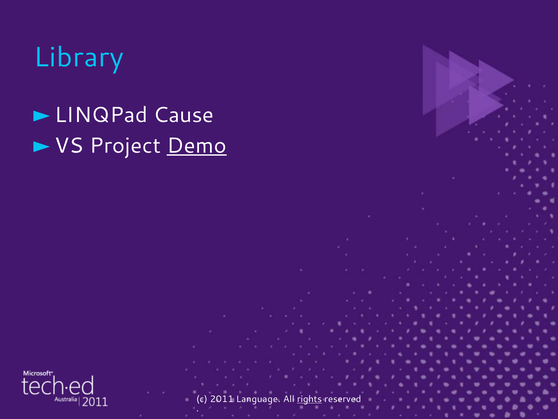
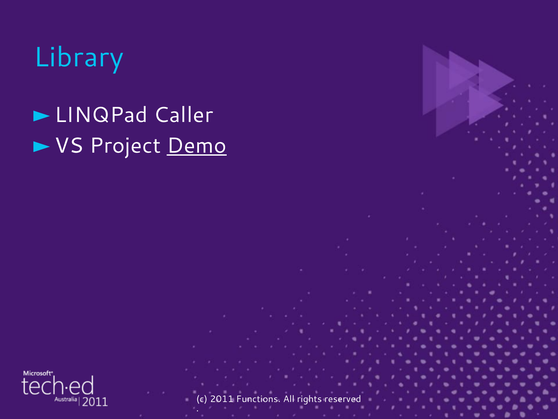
Cause: Cause -> Caller (183, 115)
Language: Language -> Functions (258, 399)
rights underline: present -> none (309, 399)
